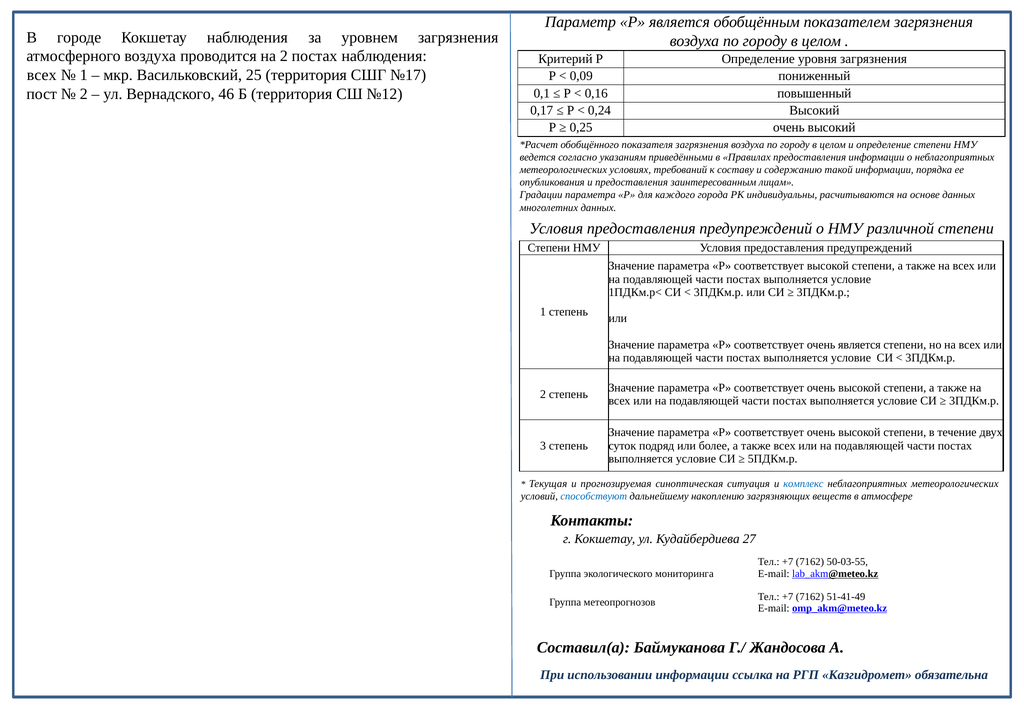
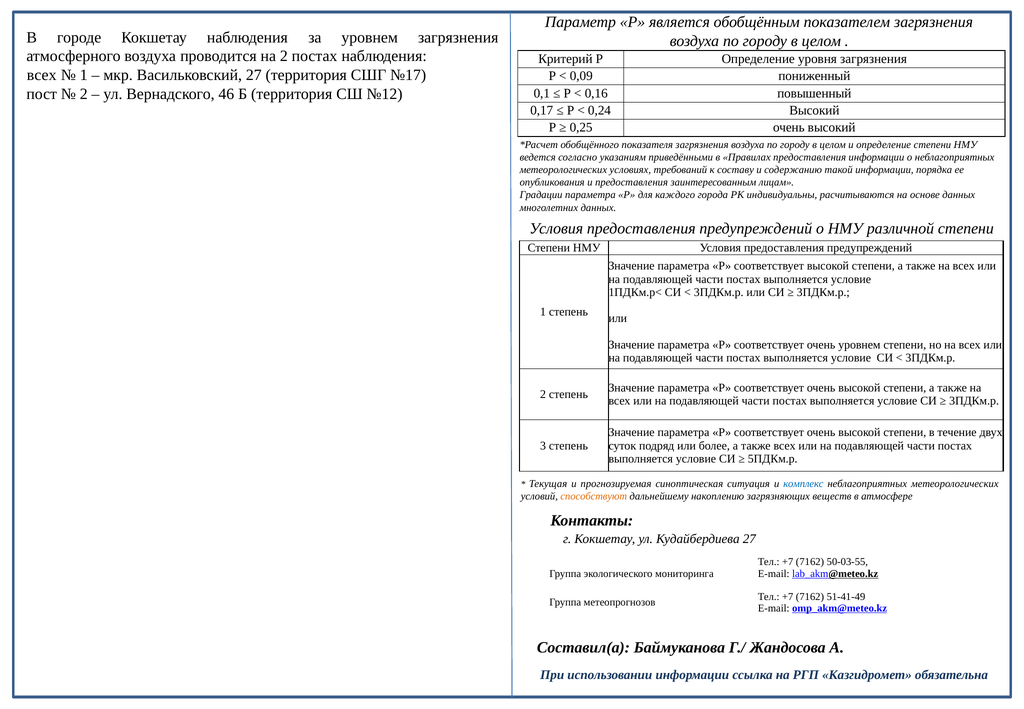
Васильковский 25: 25 -> 27 (254, 75)
очень является: является -> уровнем (859, 345)
способствуют colour: blue -> orange (594, 496)
